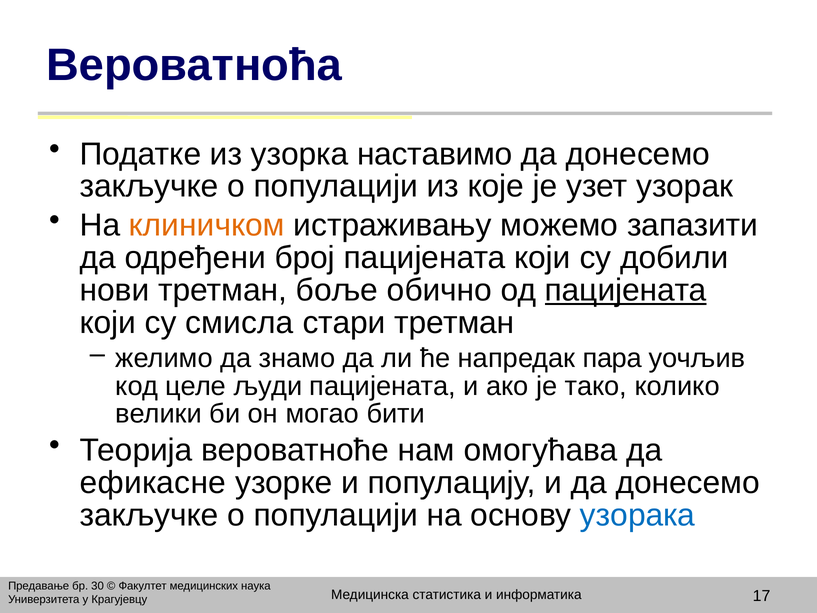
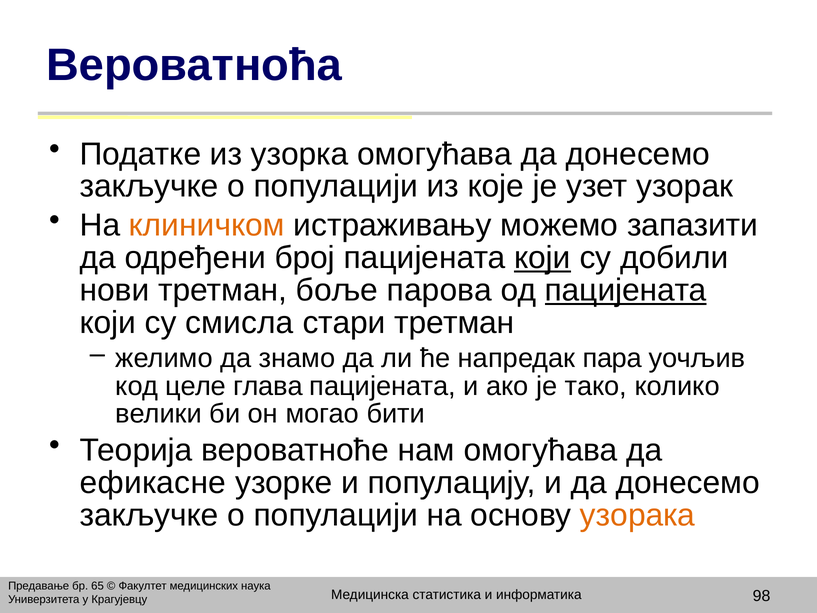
узорка наставимо: наставимо -> омогућава (435, 154)
који underline: none -> present (542, 258)
обично: обично -> парова (439, 290)
људи: људи -> глава (268, 386)
узорака colour: blue -> orange (637, 515)
30: 30 -> 65 (98, 586)
17: 17 -> 98 (762, 596)
